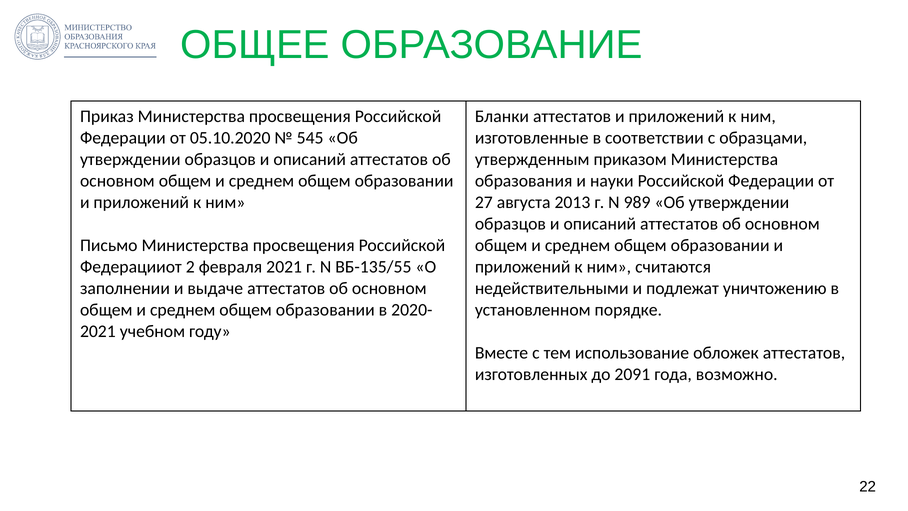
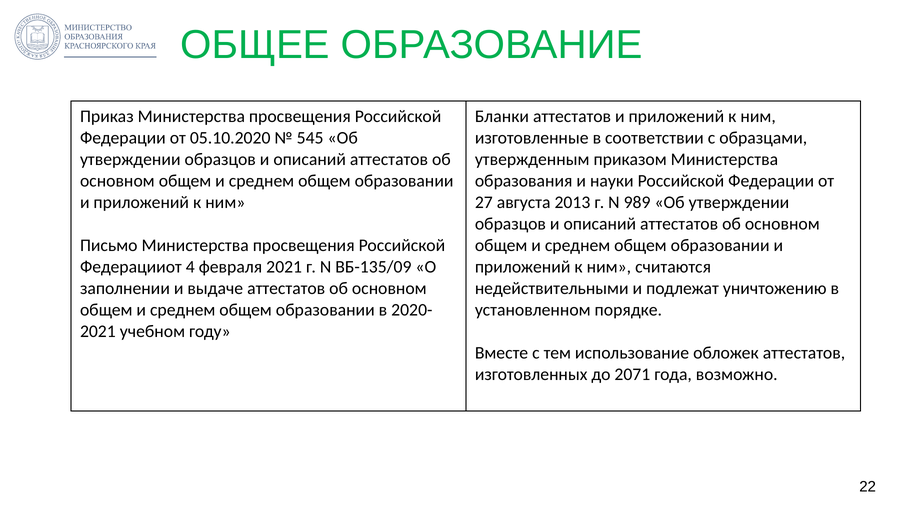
2: 2 -> 4 (190, 267)
ВБ-135/55: ВБ-135/55 -> ВБ-135/09 (373, 267)
2091: 2091 -> 2071 (632, 374)
